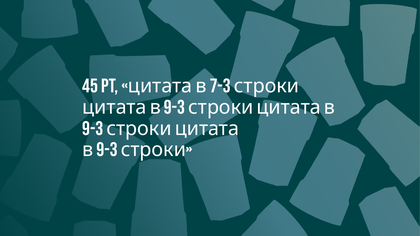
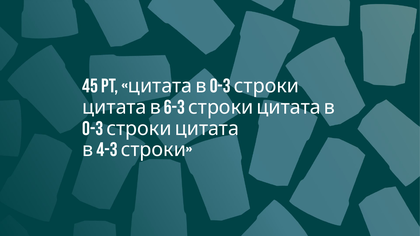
7-3: 7-3 -> 0-3 (220, 86)
9-3: 9-3 -> 6-3 (175, 107)
9-3: 9-3 -> 0-3 (93, 129)
9-3: 9-3 -> 4-3 (107, 150)
